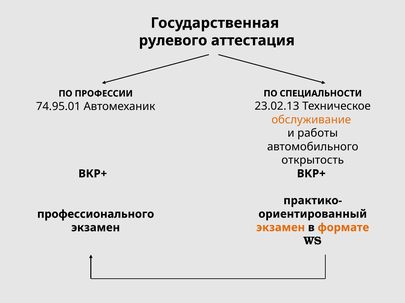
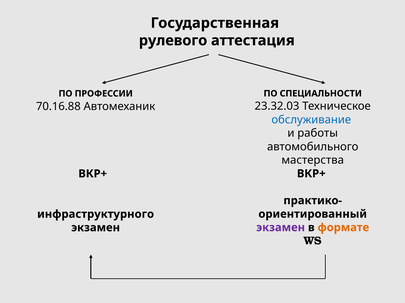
23.02.13: 23.02.13 -> 23.32.03 (277, 106)
74.95.01: 74.95.01 -> 70.16.88 (58, 107)
обслуживание colour: orange -> blue (311, 120)
открытость: открытость -> мастерства (313, 161)
профессионального: профессионального -> инфраструктурного (96, 215)
экзамен colour: orange -> purple (281, 228)
